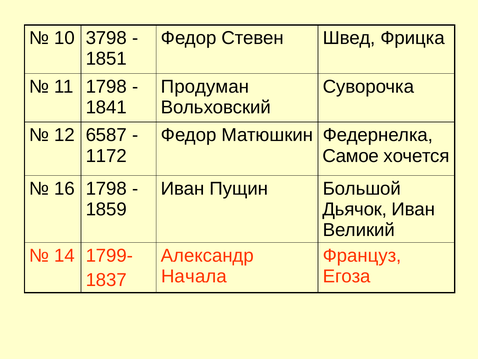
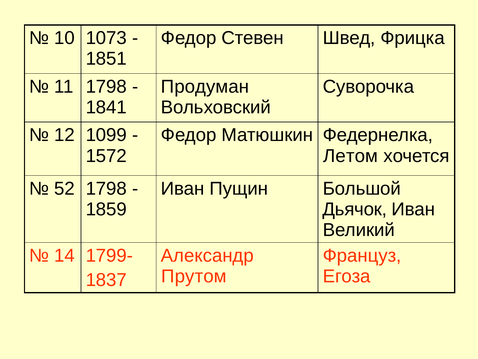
3798: 3798 -> 1073 (106, 38)
6587: 6587 -> 1099 (106, 135)
1172: 1172 -> 1572 (106, 156)
Самое: Самое -> Летом (351, 156)
16: 16 -> 52 (65, 188)
Начала: Начала -> Прутом (194, 276)
